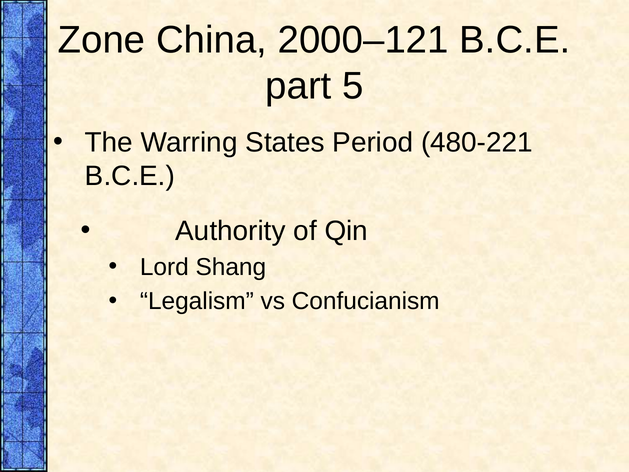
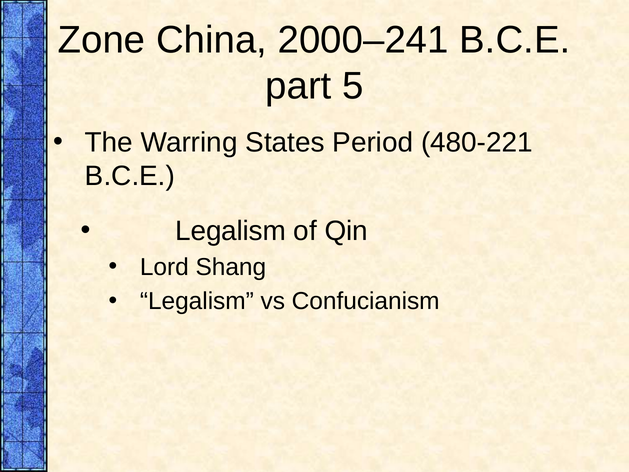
2000–121: 2000–121 -> 2000–241 (363, 40)
Authority: Authority -> Legalism (231, 231)
